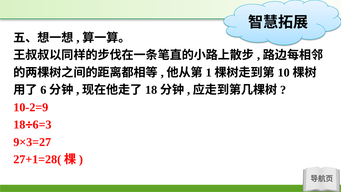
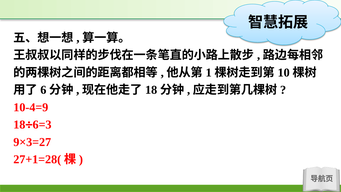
10-2=9: 10-2=9 -> 10-4=9 (31, 107)
